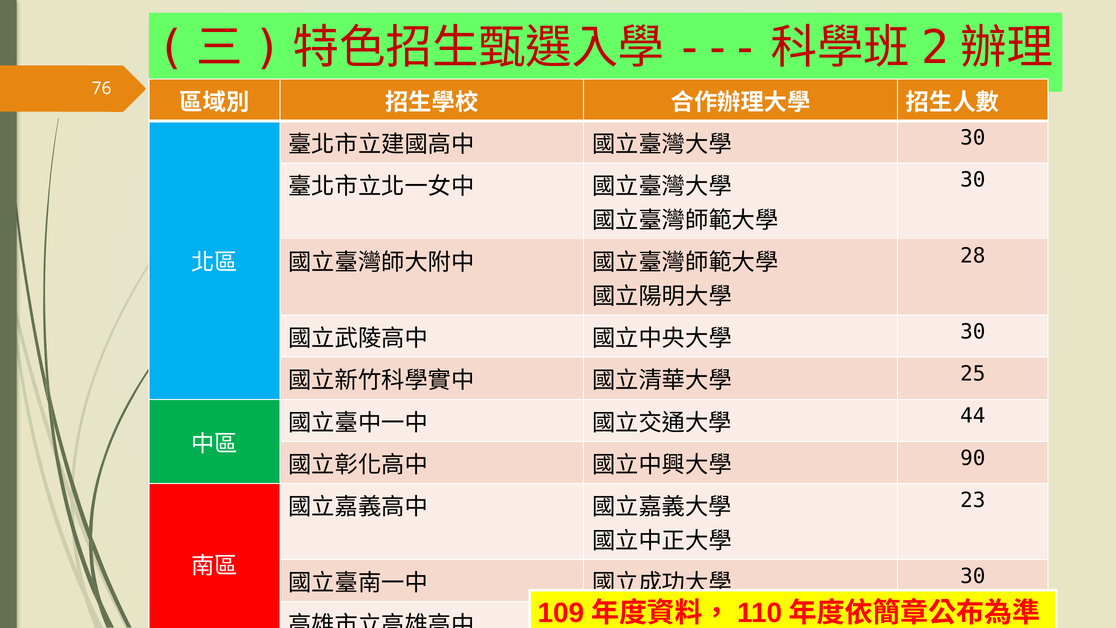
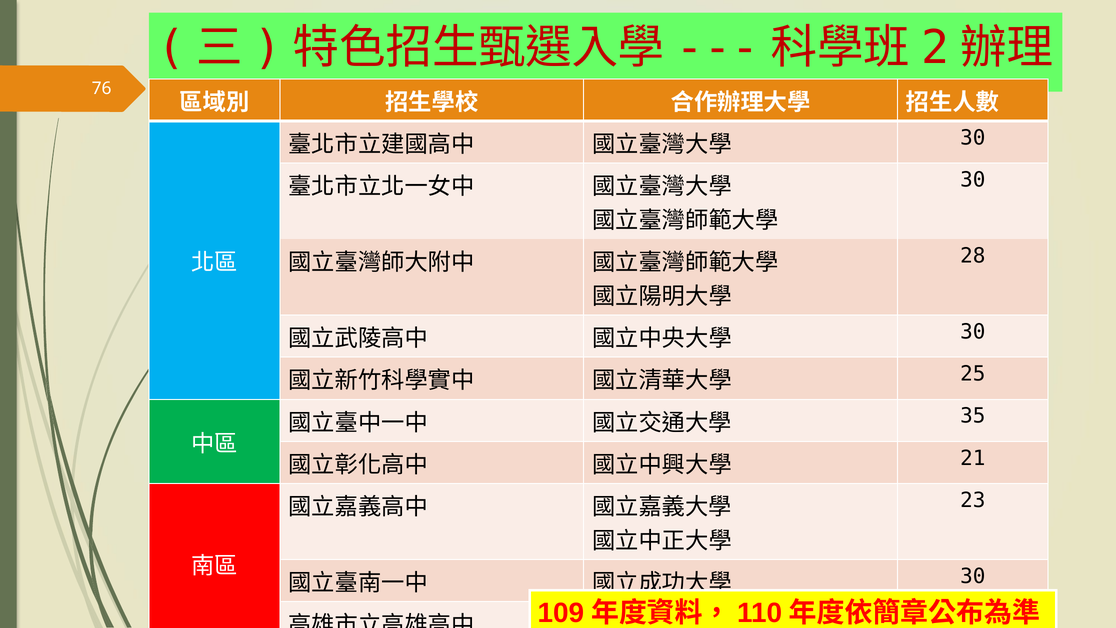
44: 44 -> 35 (973, 416)
90: 90 -> 21 (973, 458)
